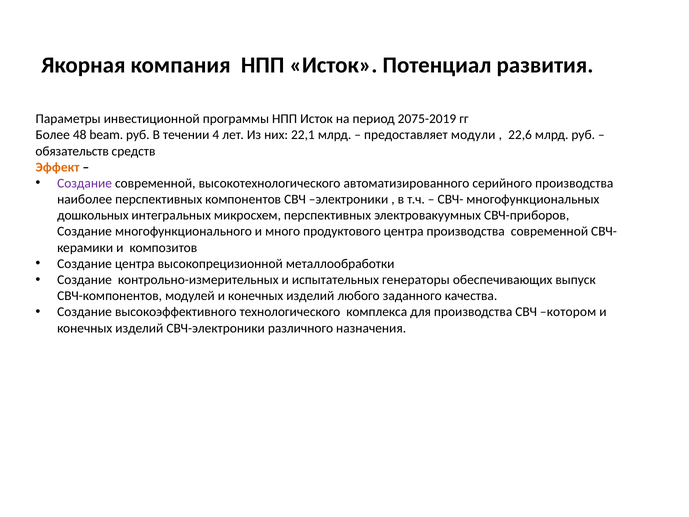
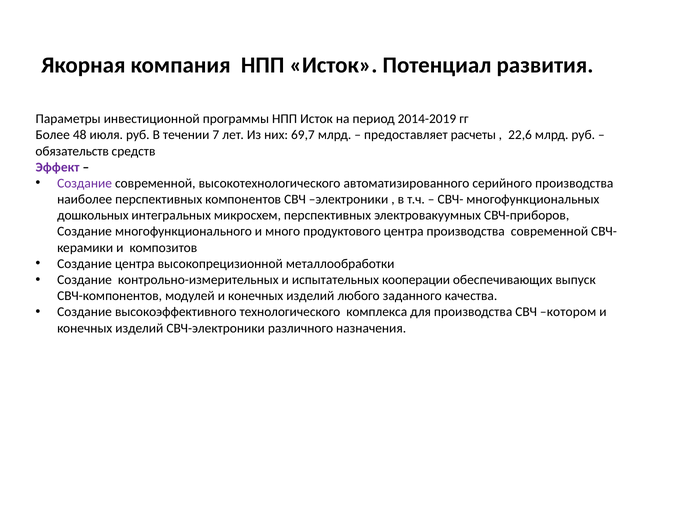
2075-2019: 2075-2019 -> 2014-2019 (427, 119)
beam: beam -> июля (106, 135)
4: 4 -> 7 (216, 135)
22,1: 22,1 -> 69,7 (303, 135)
модули: модули -> расчеты (473, 135)
Эффект colour: orange -> purple (58, 167)
генераторы: генераторы -> кооперации (416, 280)
